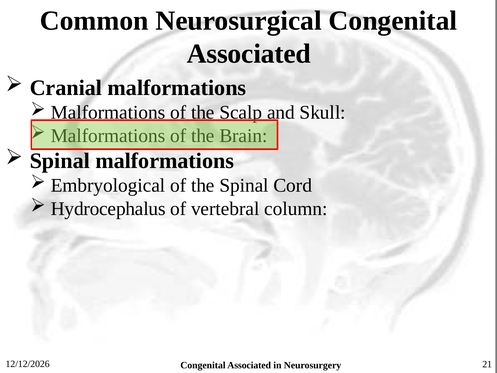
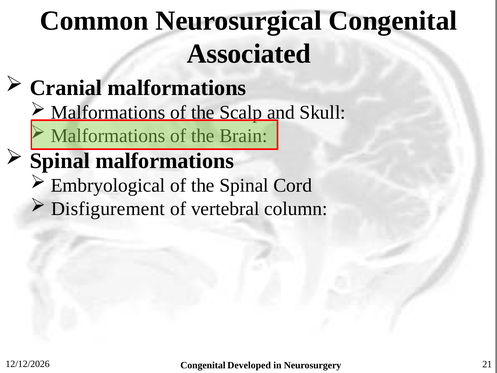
Hydrocephalus: Hydrocephalus -> Disfigurement (108, 208)
Associated: Associated -> Developed (249, 365)
